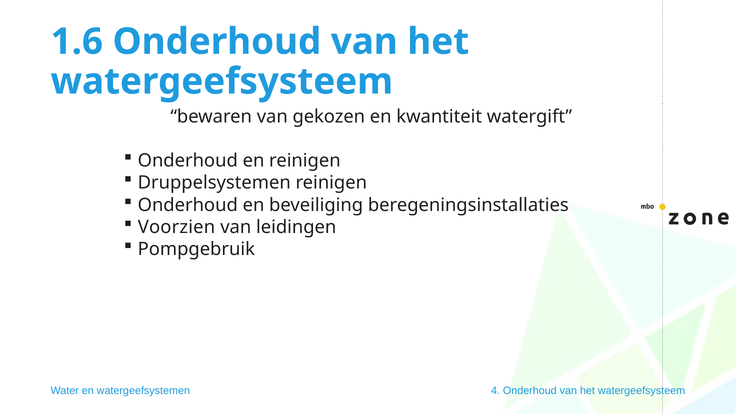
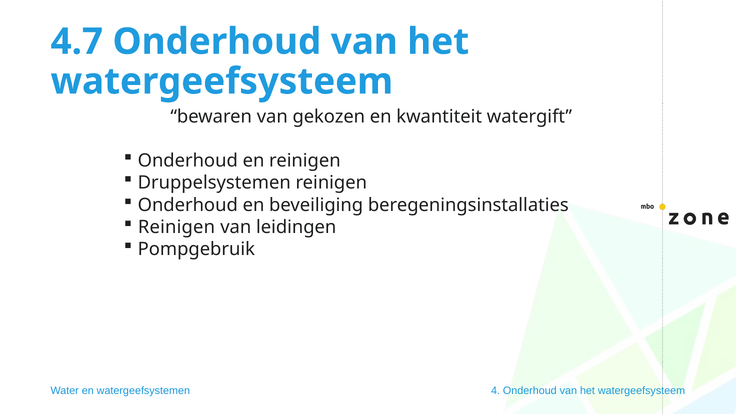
1.6: 1.6 -> 4.7 (77, 42)
Voorzien: Voorzien -> Reinigen (176, 227)
